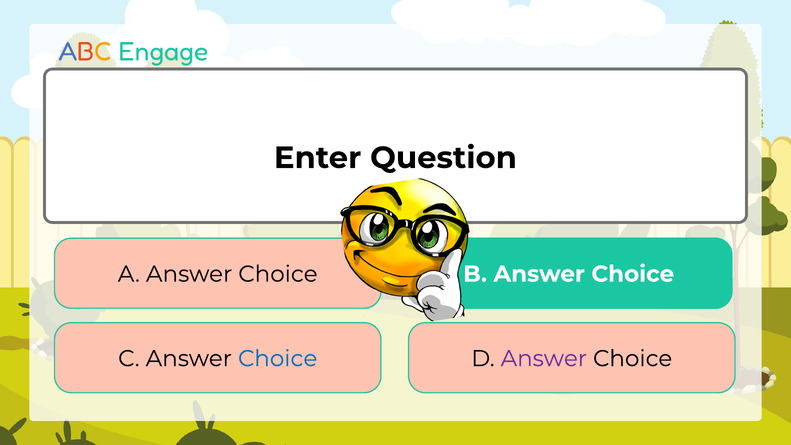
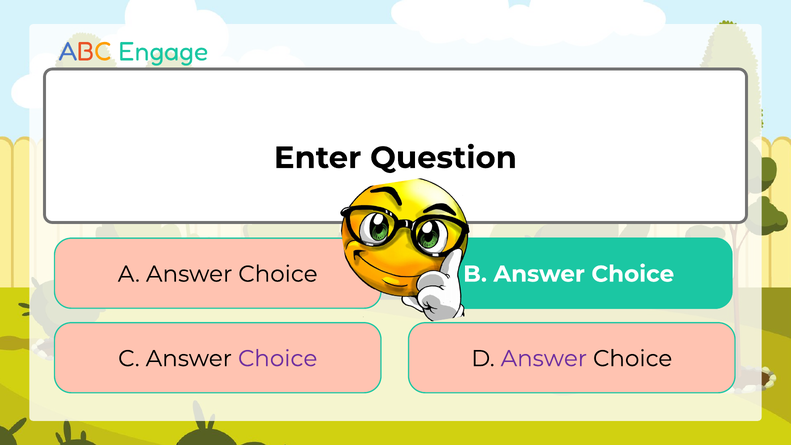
Choice colour: blue -> purple (278, 359)
